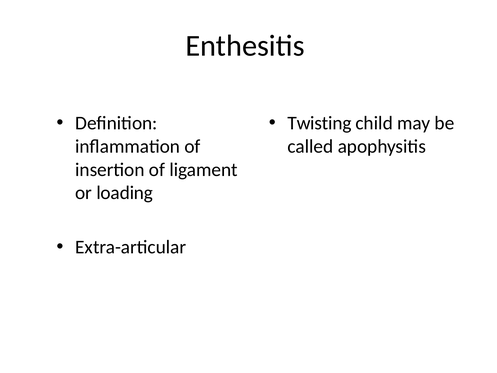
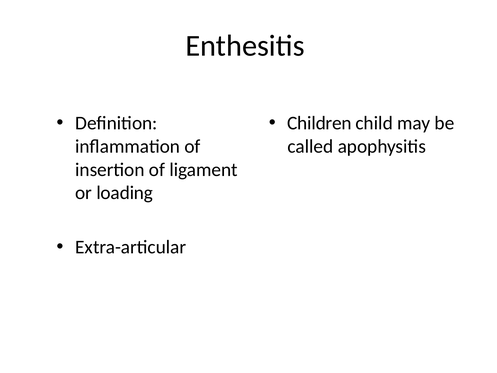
Twisting: Twisting -> Children (319, 123)
